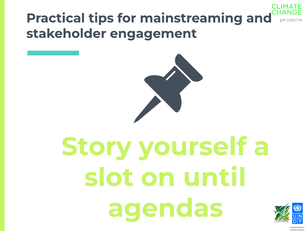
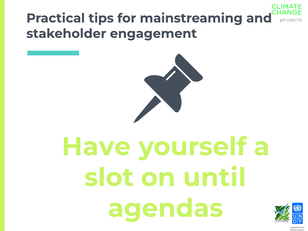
Story: Story -> Have (96, 147)
